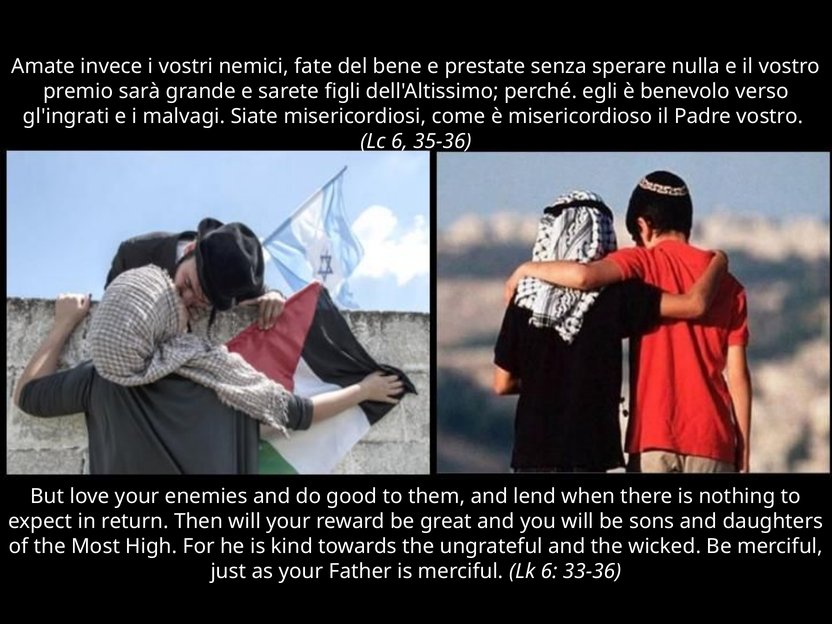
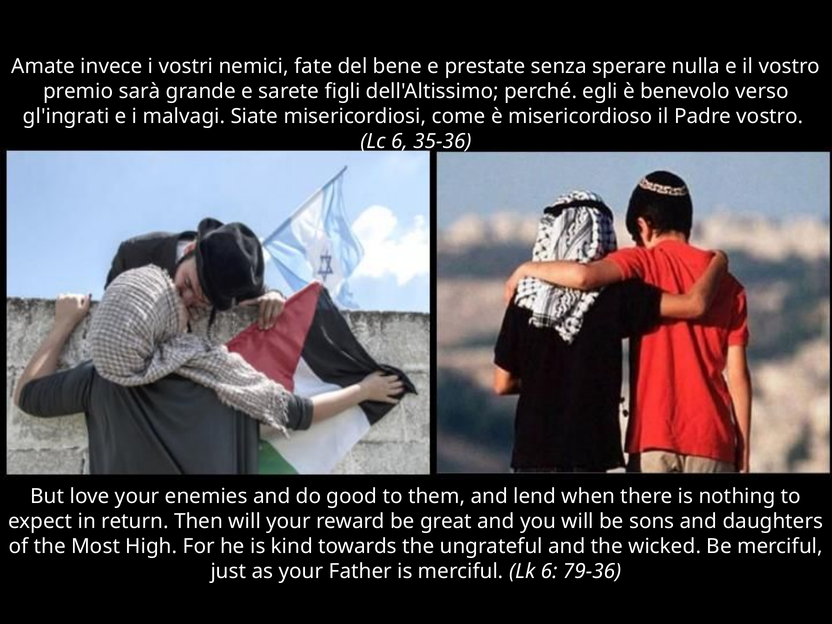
33-36: 33-36 -> 79-36 (592, 571)
